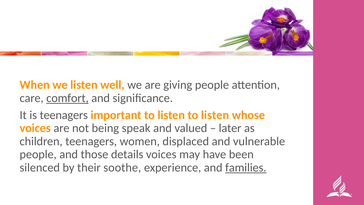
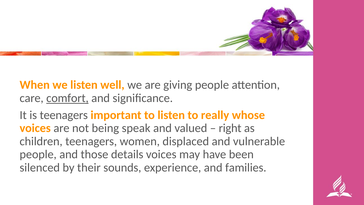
listen to listen: listen -> really (215, 115)
later: later -> right (230, 128)
soothe: soothe -> sounds (122, 167)
families underline: present -> none (246, 167)
